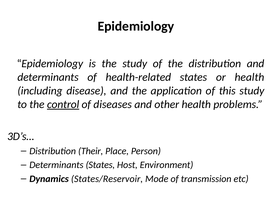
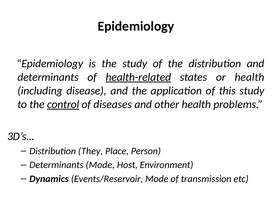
health-related underline: none -> present (138, 77)
Their: Their -> They (91, 151)
Determinants States: States -> Mode (100, 165)
States/Reservoir: States/Reservoir -> Events/Reservoir (107, 179)
